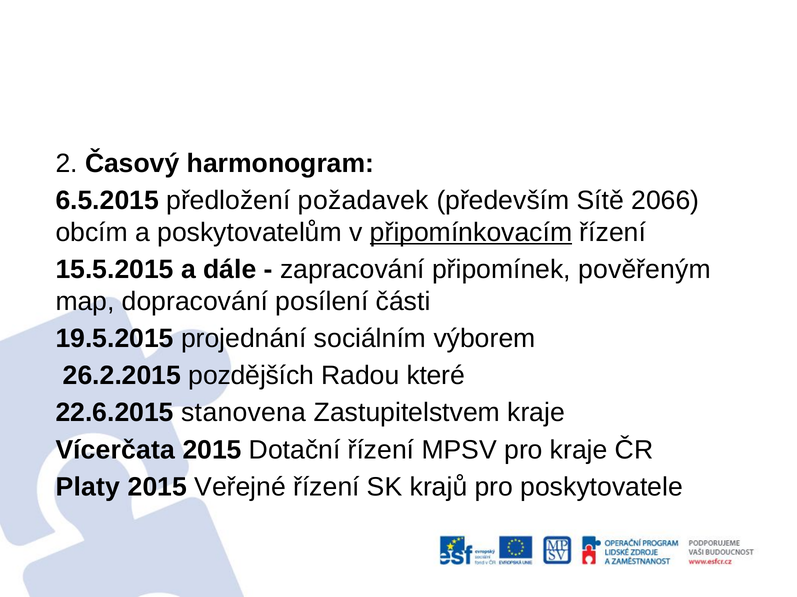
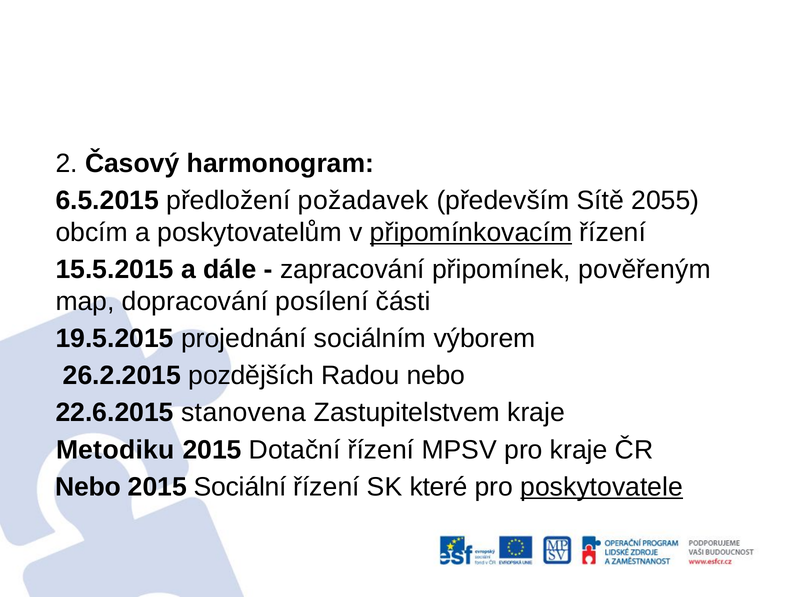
2066: 2066 -> 2055 (665, 201)
Radou které: které -> nebo (436, 376)
Vícerčata: Vícerčata -> Metodiku (115, 450)
Platy: Platy -> Nebo (88, 488)
Veřejné: Veřejné -> Sociální (240, 488)
krajů: krajů -> které (439, 488)
poskytovatele underline: none -> present (602, 488)
